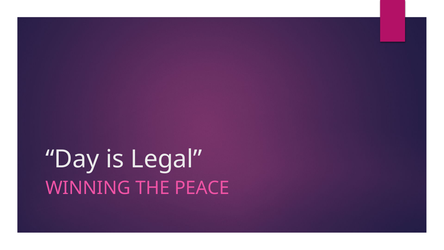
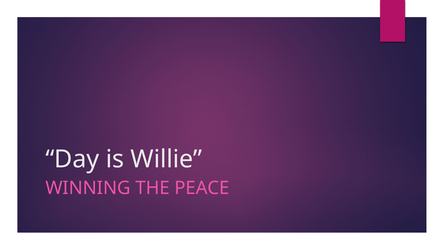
Legal: Legal -> Willie (166, 159)
